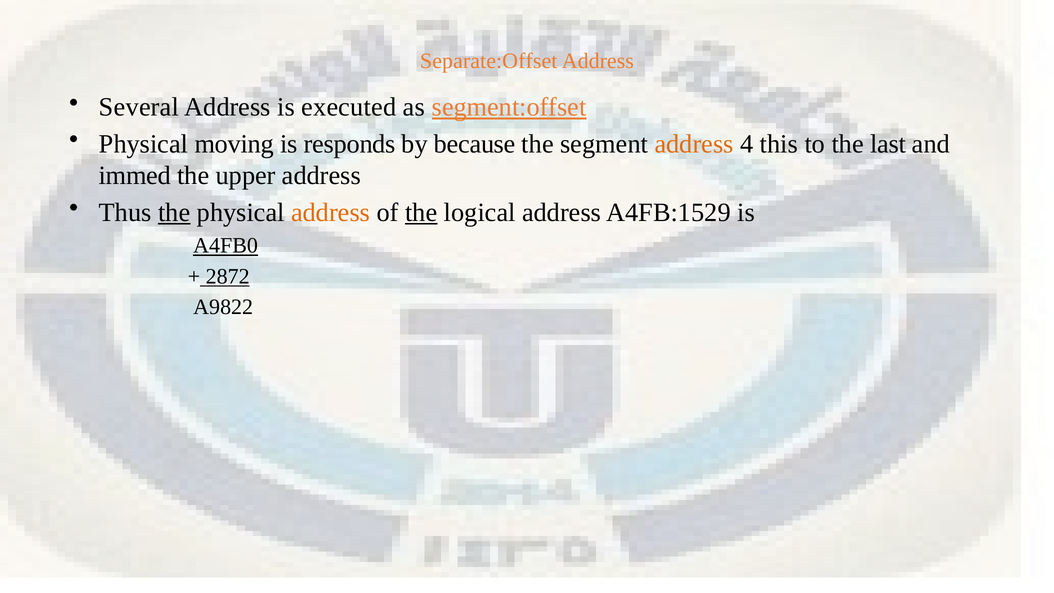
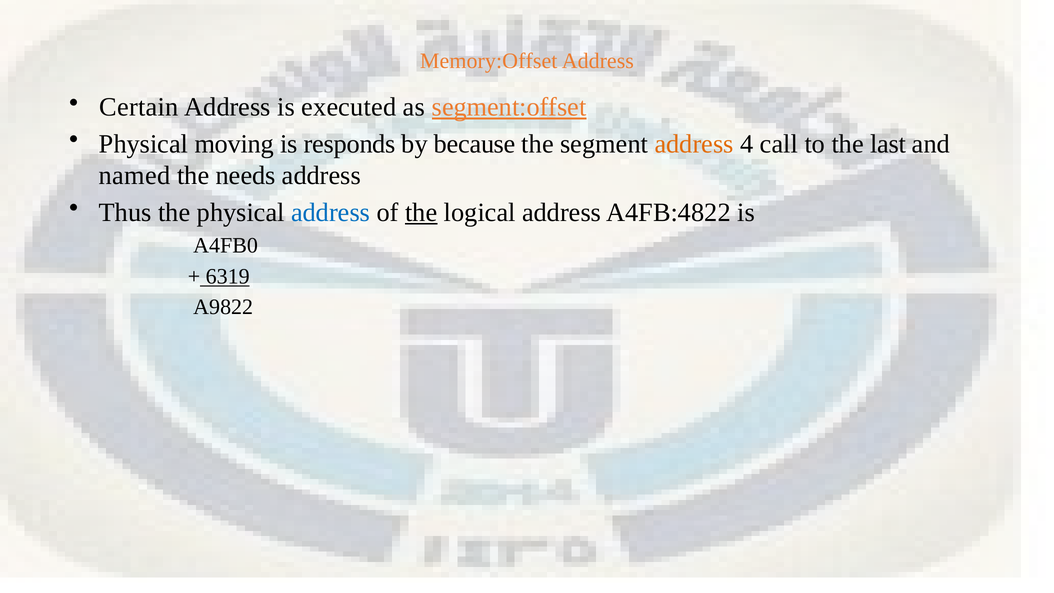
Separate:Offset: Separate:Offset -> Memory:Offset (489, 61)
Several: Several -> Certain (139, 107)
this: this -> call (779, 144)
immed: immed -> named (135, 176)
upper: upper -> needs (246, 176)
the underline: present -> none (174, 213)
address colour: orange -> blue (331, 213)
A4FB:1529: A4FB:1529 -> A4FB:4822 (668, 213)
A4FB0 underline: present -> none (226, 246)
2872: 2872 -> 6319 (228, 276)
